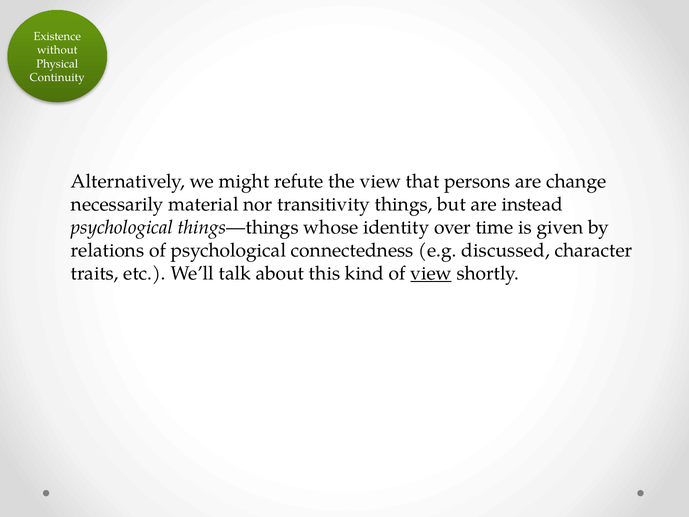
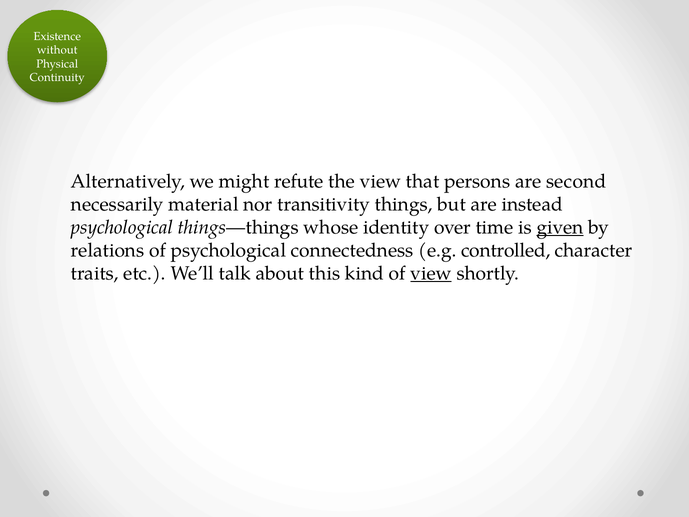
change: change -> second (576, 181)
given underline: none -> present (560, 227)
discussed: discussed -> controlled (506, 250)
